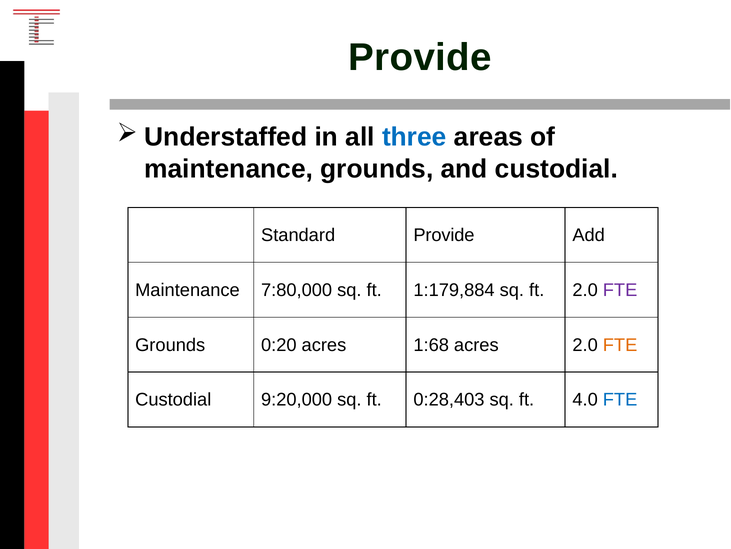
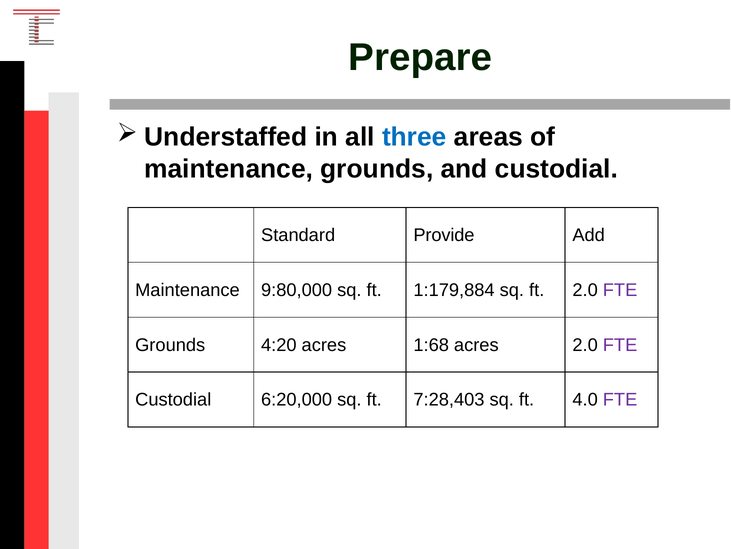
Provide: Provide -> Prepare (420, 58)
7:80,000: 7:80,000 -> 9:80,000 (297, 290)
0:20: 0:20 -> 4:20 (279, 345)
FTE colour: orange -> purple (620, 345)
9:20,000: 9:20,000 -> 6:20,000 (297, 399)
0:28,403: 0:28,403 -> 7:28,403 (449, 399)
FTE colour: blue -> purple (620, 399)
